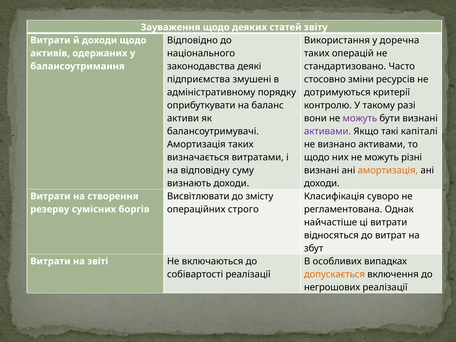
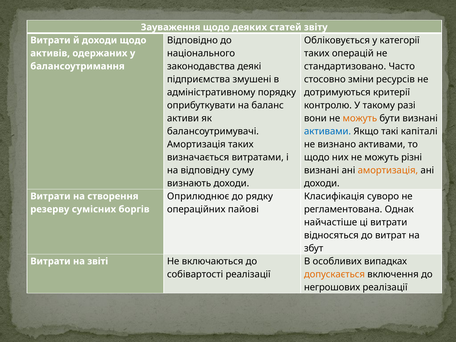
Використання: Використання -> Обліковується (337, 40)
доречна: доречна -> категорії (400, 40)
можуть colour: purple -> orange (360, 118)
активами colour: purple -> blue (328, 131)
Висвітлювати: Висвітлювати -> Оприлюднює (198, 196)
змісту: змісту -> рядку (259, 196)
строго: строго -> пайові (243, 209)
